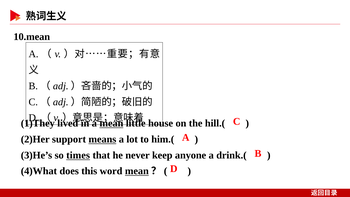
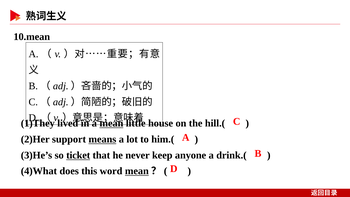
times: times -> ticket (78, 155)
